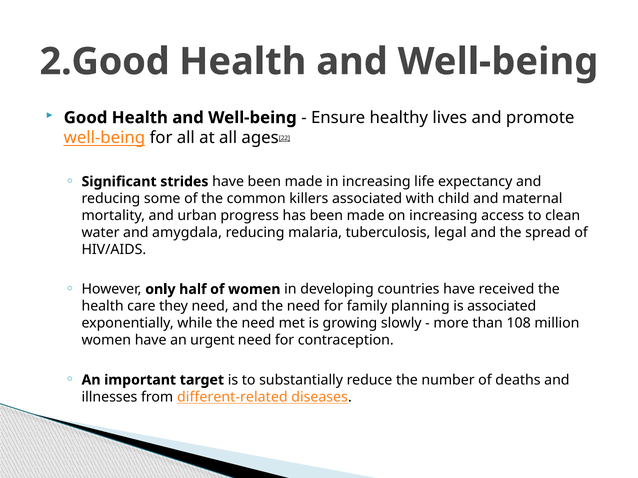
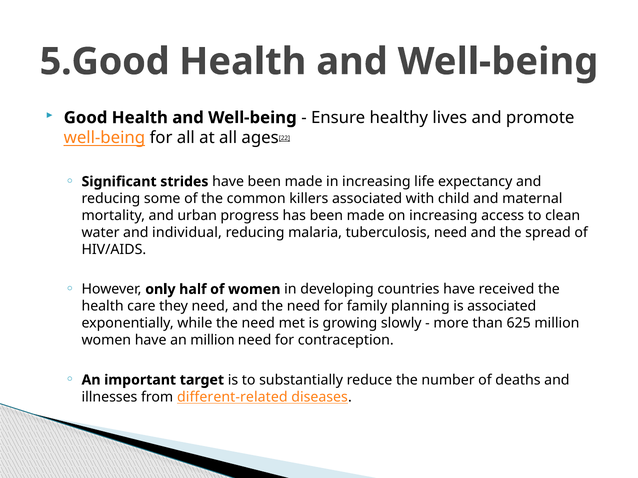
2.Good: 2.Good -> 5.Good (105, 62)
amygdala: amygdala -> individual (187, 233)
tuberculosis legal: legal -> need (451, 233)
108: 108 -> 625 (519, 324)
an urgent: urgent -> million (212, 341)
